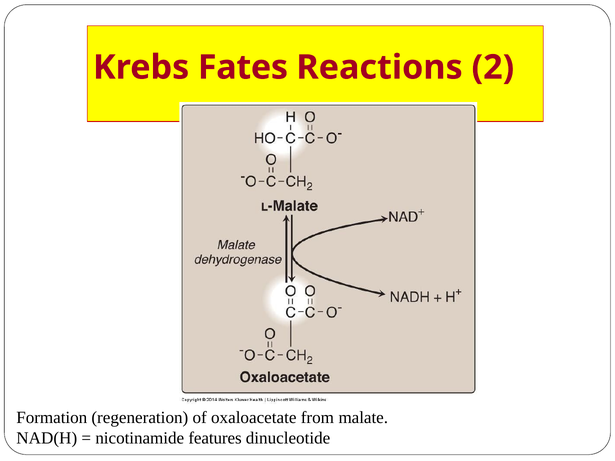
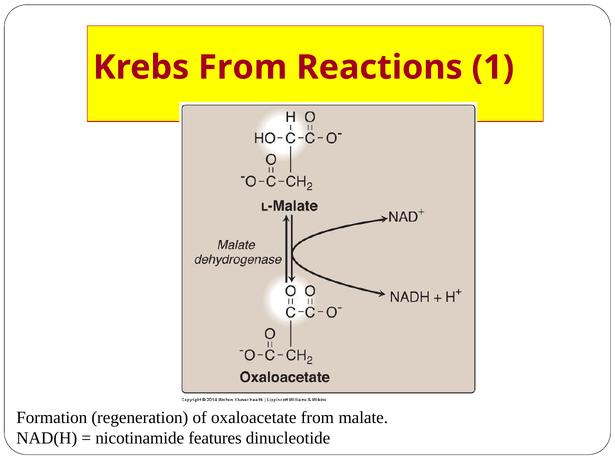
Krebs Fates: Fates -> From (243, 67)
2: 2 -> 1 (493, 67)
